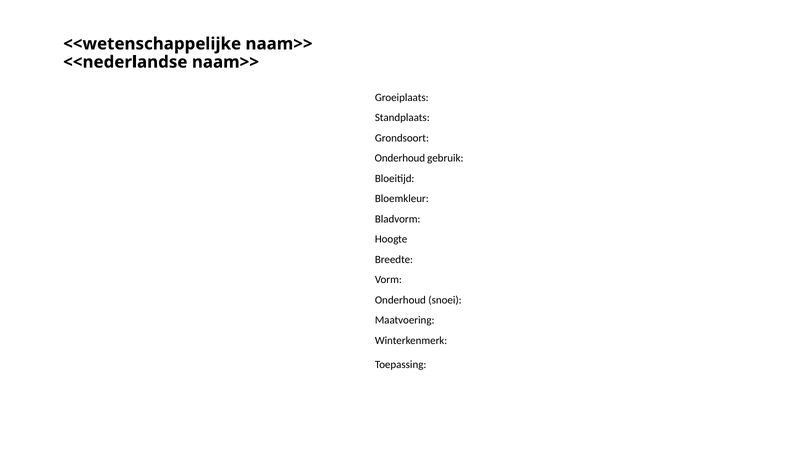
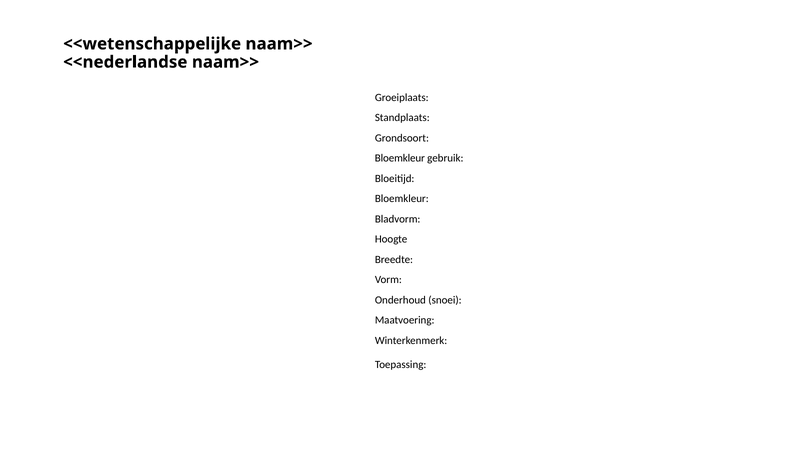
Onderhoud: Onderhoud -> Bloemkleur (400, 158)
